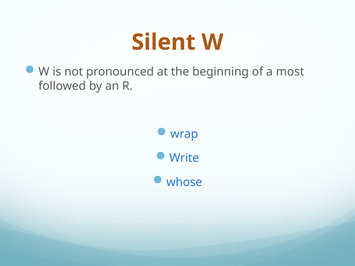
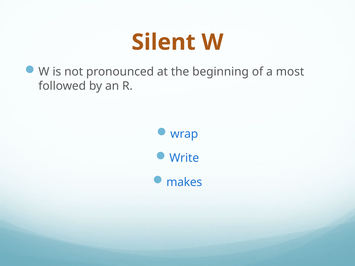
whose: whose -> makes (184, 182)
